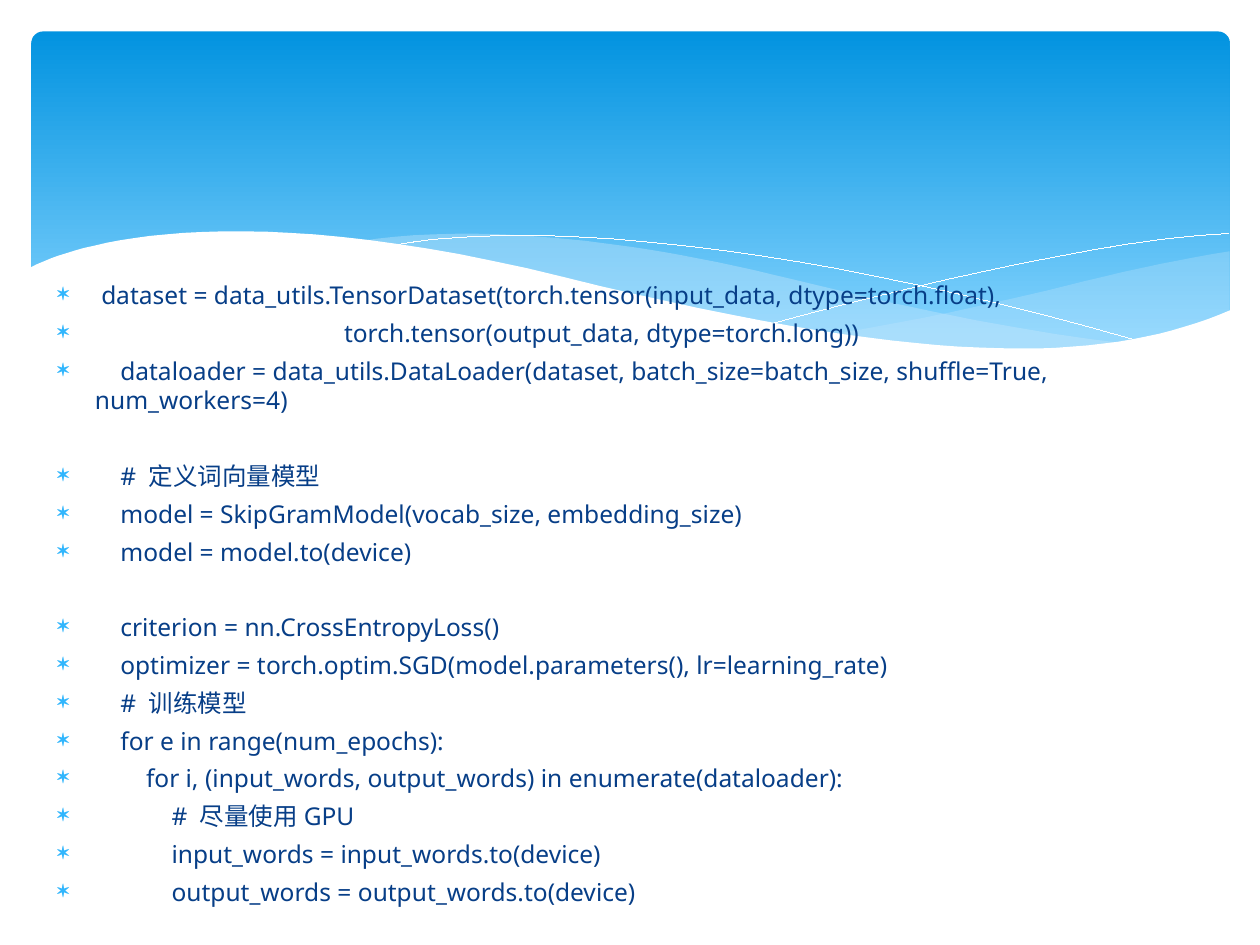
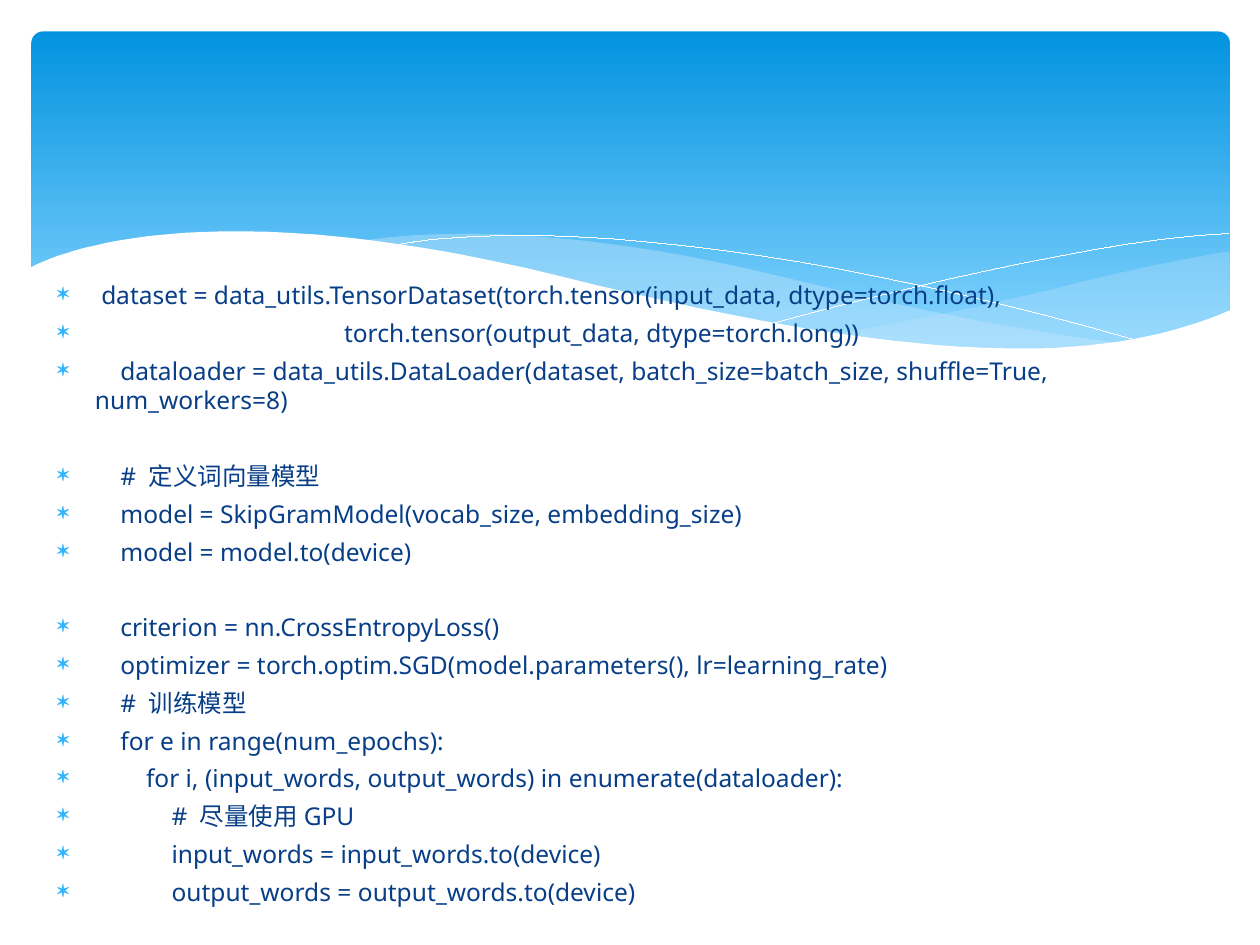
num_workers=4: num_workers=4 -> num_workers=8 (191, 402)
